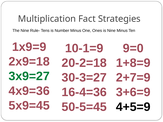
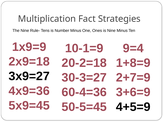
9=0: 9=0 -> 9=4 (133, 48)
3x9=27 colour: green -> black (29, 76)
16-4=36: 16-4=36 -> 60-4=36 (84, 92)
